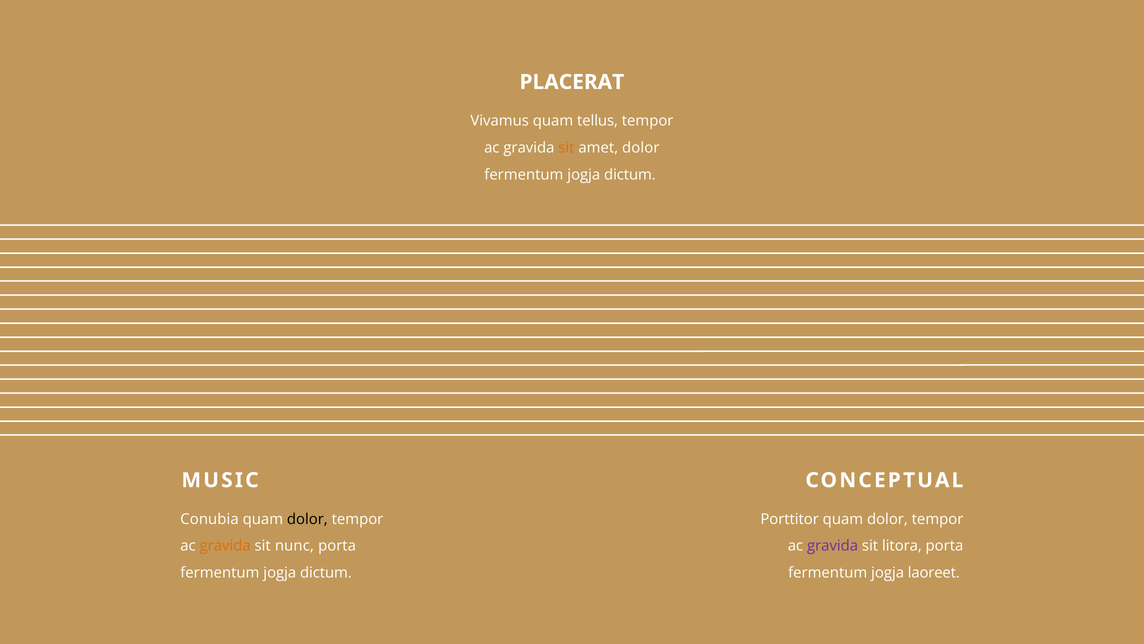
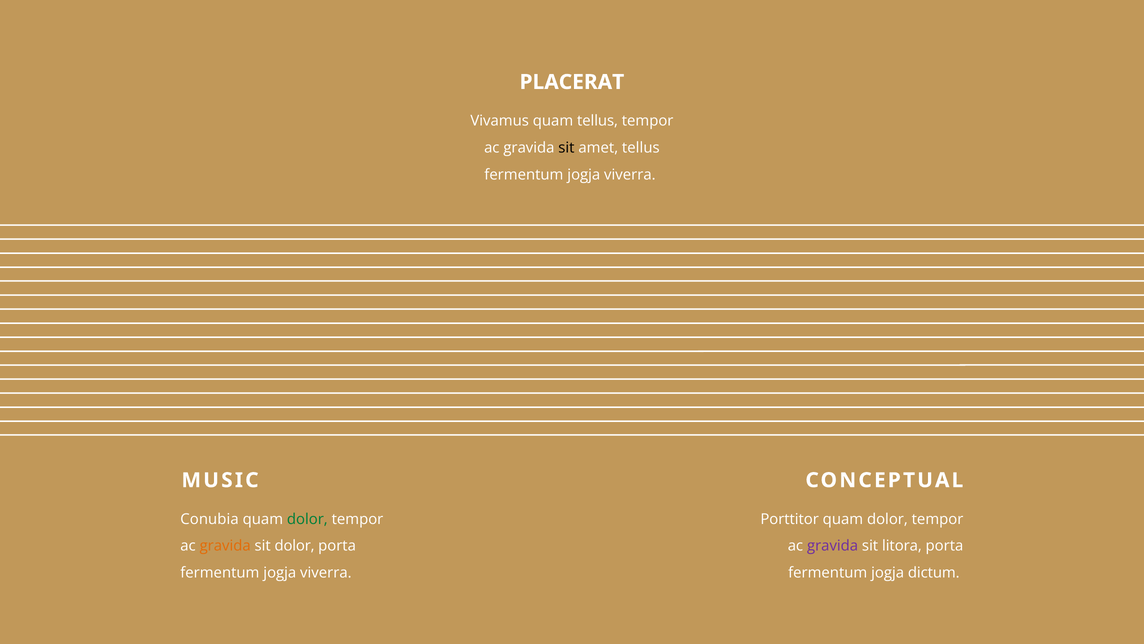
sit colour: orange -> black (566, 148)
amet dolor: dolor -> tellus (641, 148)
dictum: dictum -> viverra (630, 175)
dolor colour: black -> green (307, 519)
sit nunc: nunc -> dolor (295, 546)
dictum: dictum -> viverra (326, 572)
laoreet: laoreet -> dictum (934, 572)
